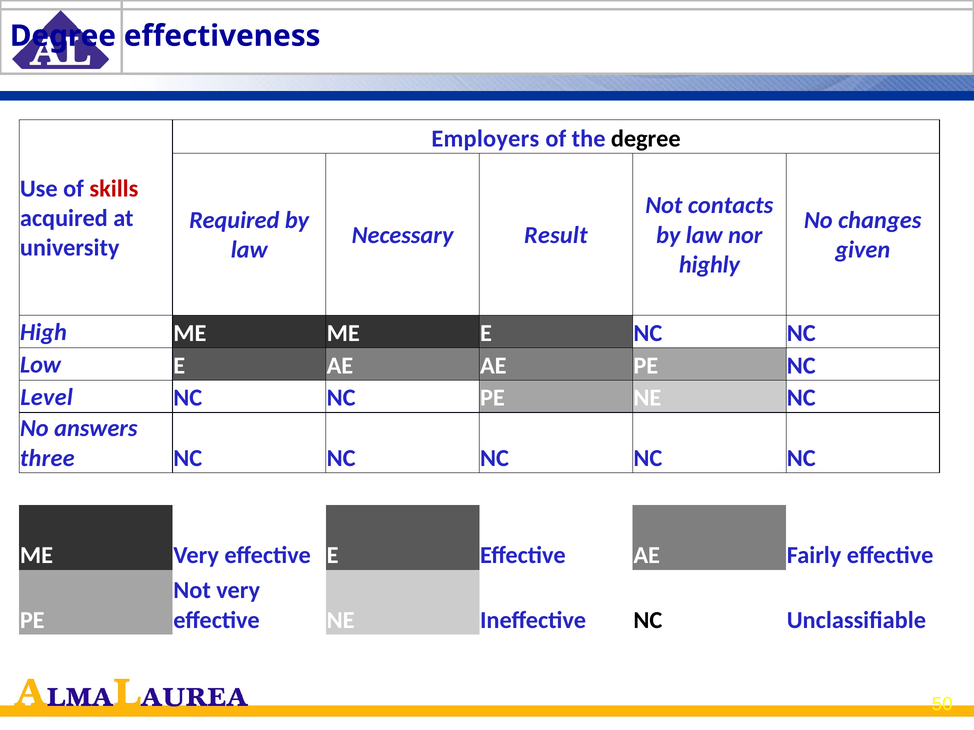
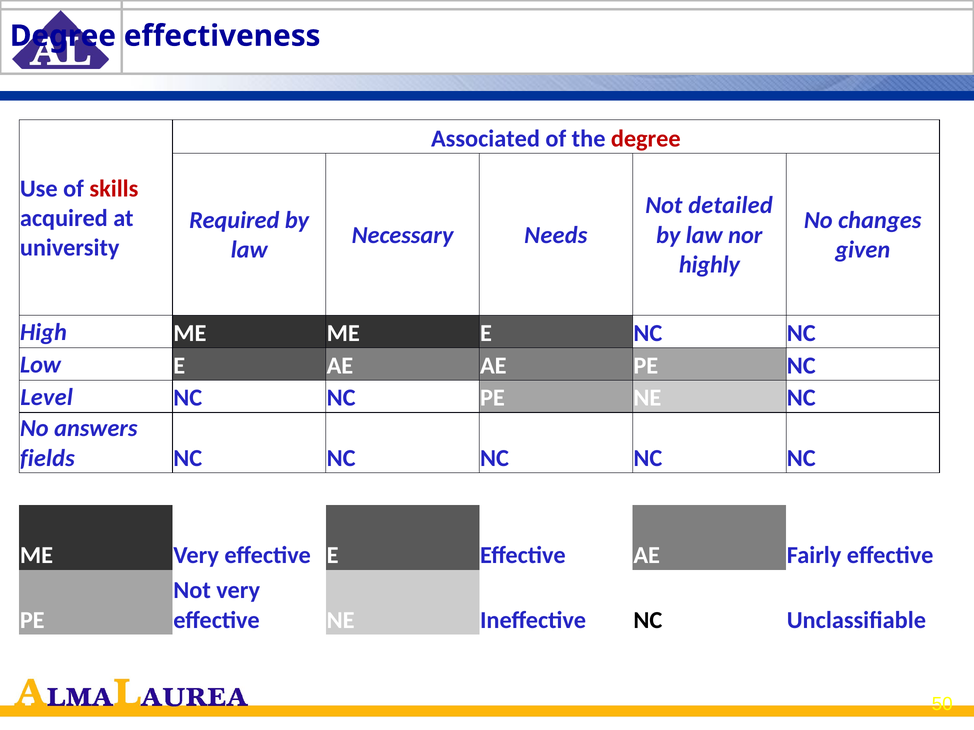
Employers: Employers -> Associated (485, 139)
degree colour: black -> red (646, 139)
contacts: contacts -> detailed (731, 206)
Result: Result -> Needs (556, 235)
three: three -> fields (47, 458)
